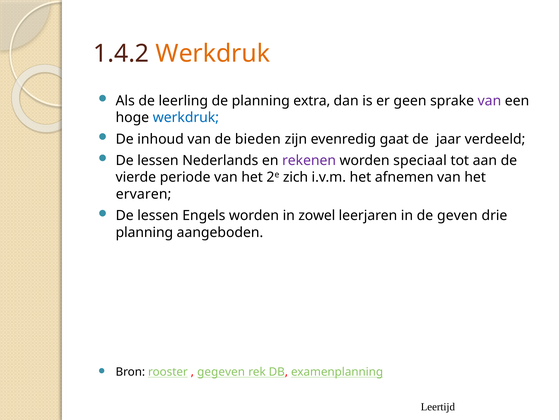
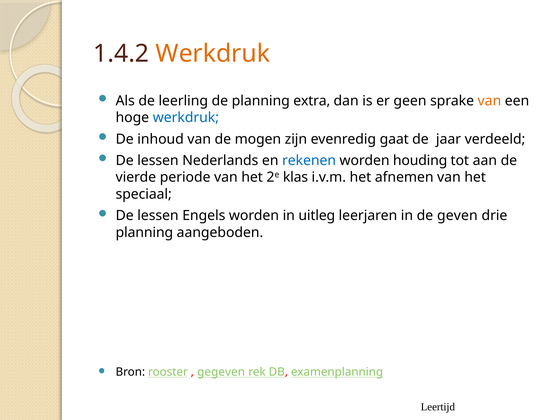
van colour: purple -> orange (489, 101)
bieden: bieden -> mogen (258, 139)
rekenen colour: purple -> blue (309, 160)
speciaal: speciaal -> houding (420, 160)
zich: zich -> klas (296, 177)
ervaren: ervaren -> speciaal (144, 194)
zowel: zowel -> uitleg (317, 215)
